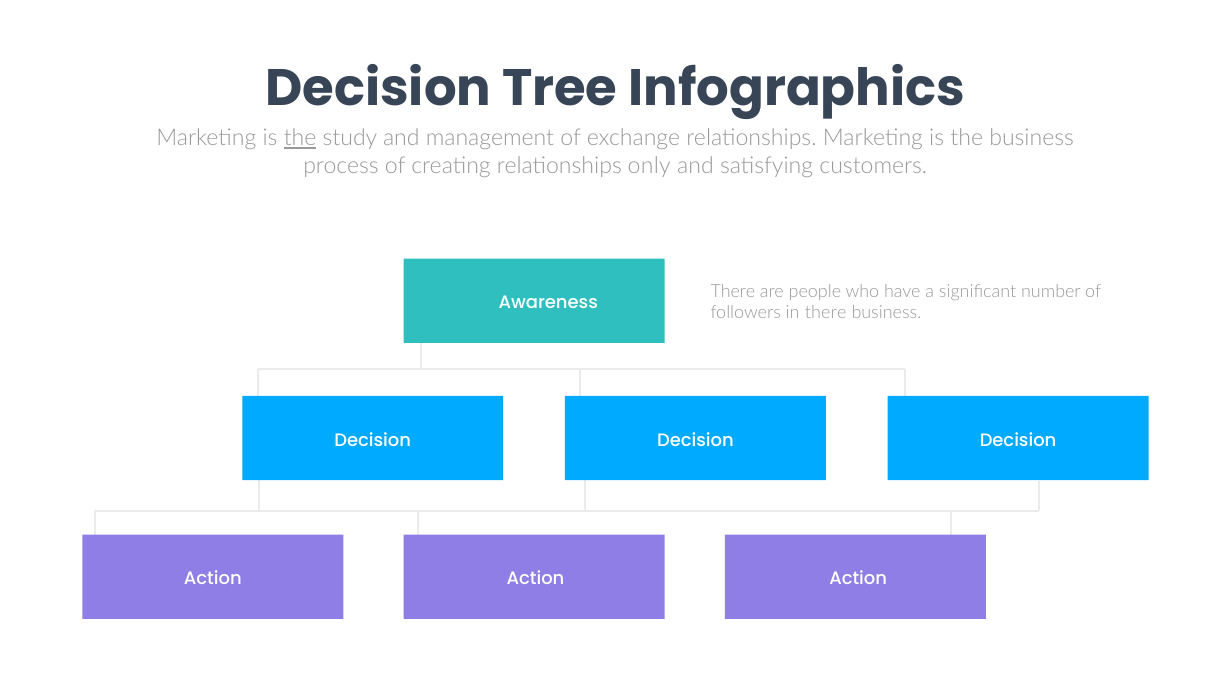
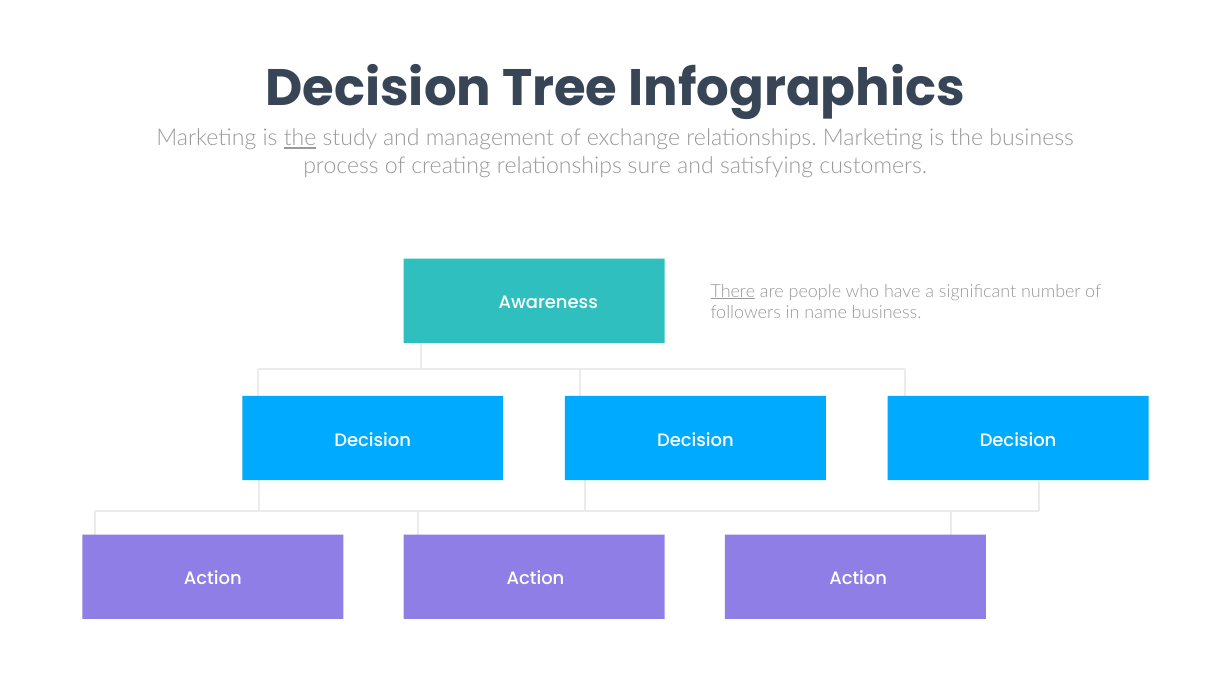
only: only -> sure (649, 166)
There underline: none -> present (733, 291)
in there: there -> name (826, 313)
